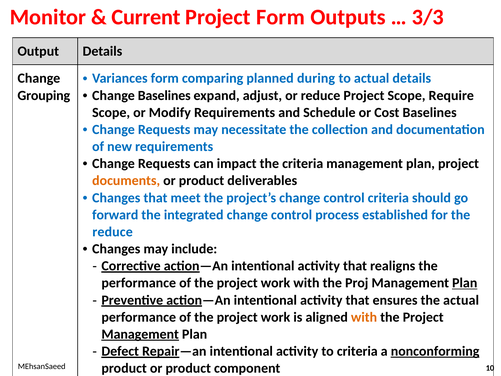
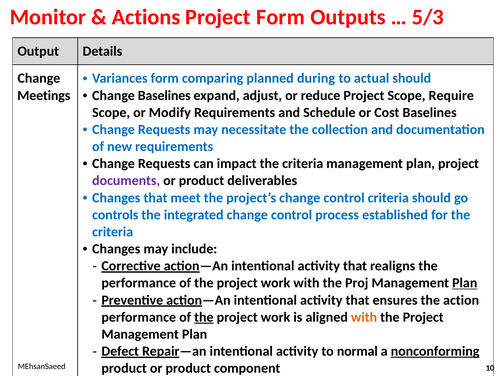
Current: Current -> Actions (146, 17)
3/3: 3/3 -> 5/3 (428, 17)
actual details: details -> should (412, 78)
Grouping: Grouping -> Meetings (44, 95)
documents colour: orange -> purple (126, 181)
forward: forward -> controls (115, 215)
reduce: reduce -> criteria (113, 232)
the actual: actual -> action (461, 300)
the underline: none -> present (204, 317)
Management underline: present -> none (140, 334)
to criteria: criteria -> normal (357, 351)
